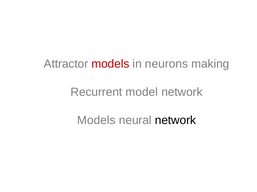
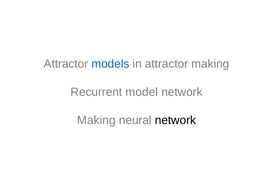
models colour: red -> blue (110, 64)
in neurons: neurons -> attractor (167, 64)
Models: Models -> Making (96, 120)
